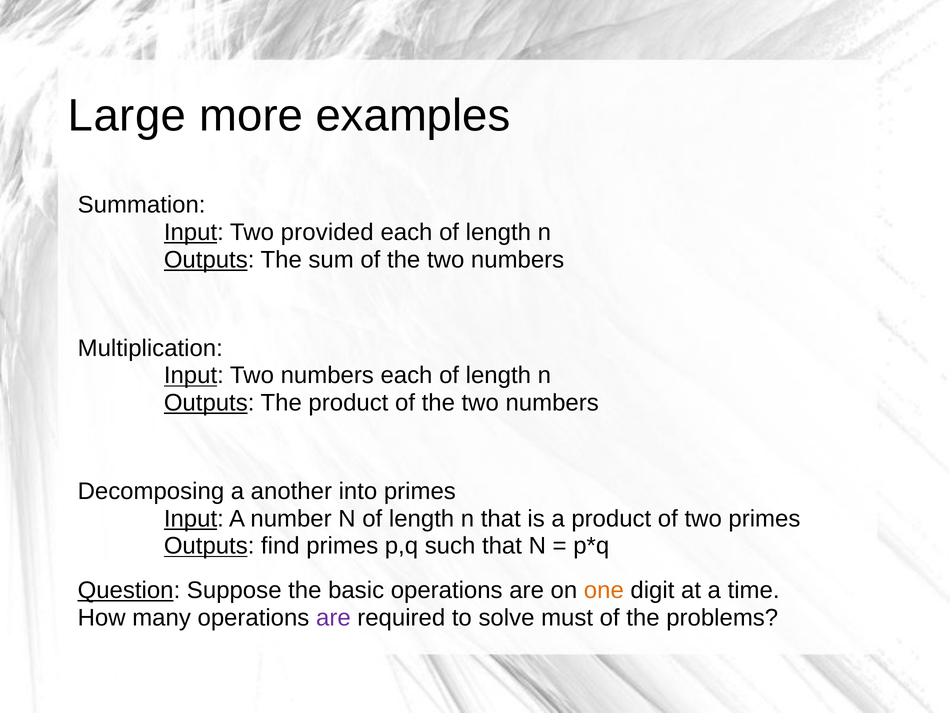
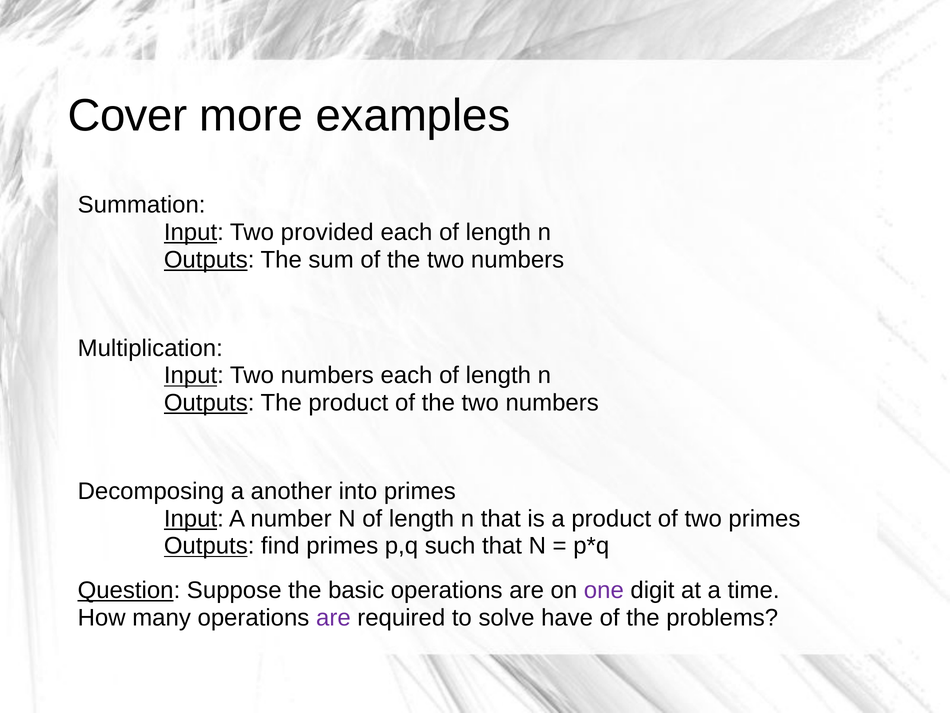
Large: Large -> Cover (127, 116)
one colour: orange -> purple (604, 590)
must: must -> have (567, 617)
